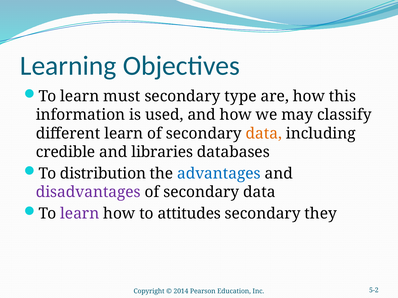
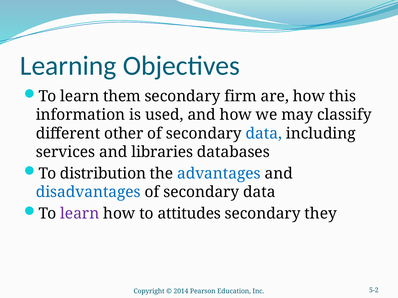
must: must -> them (122, 97)
type: type -> firm (241, 97)
different learn: learn -> other (124, 134)
data colour: orange -> blue (264, 134)
credible: credible -> services (65, 152)
disadvantages colour: purple -> blue (88, 192)
